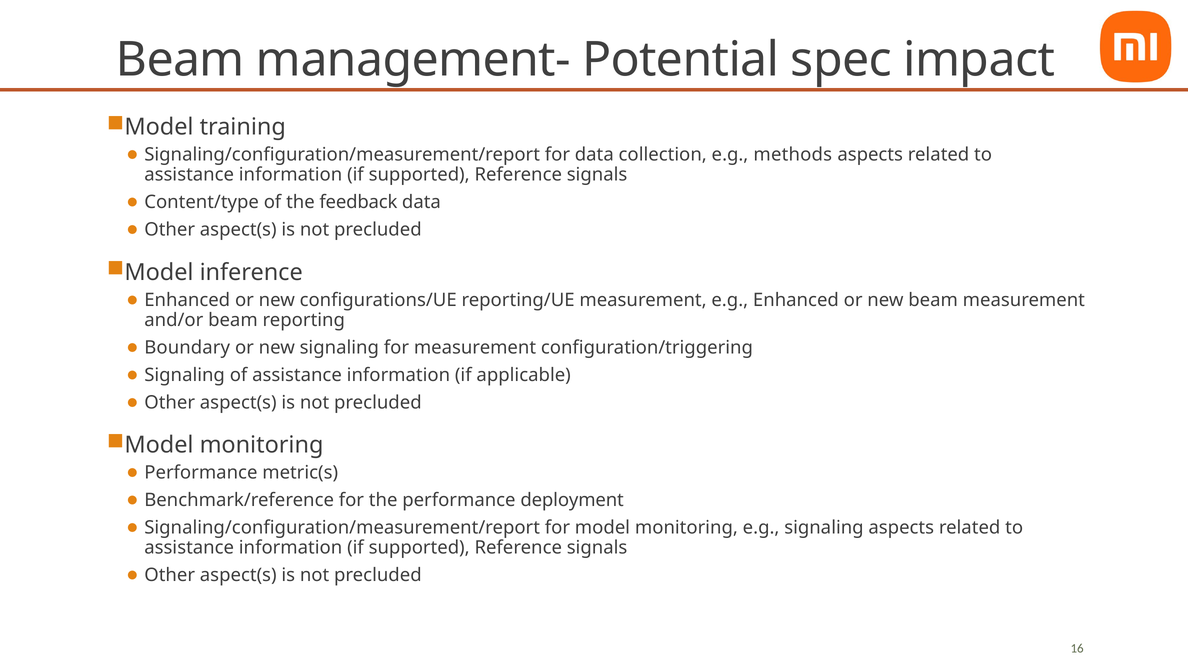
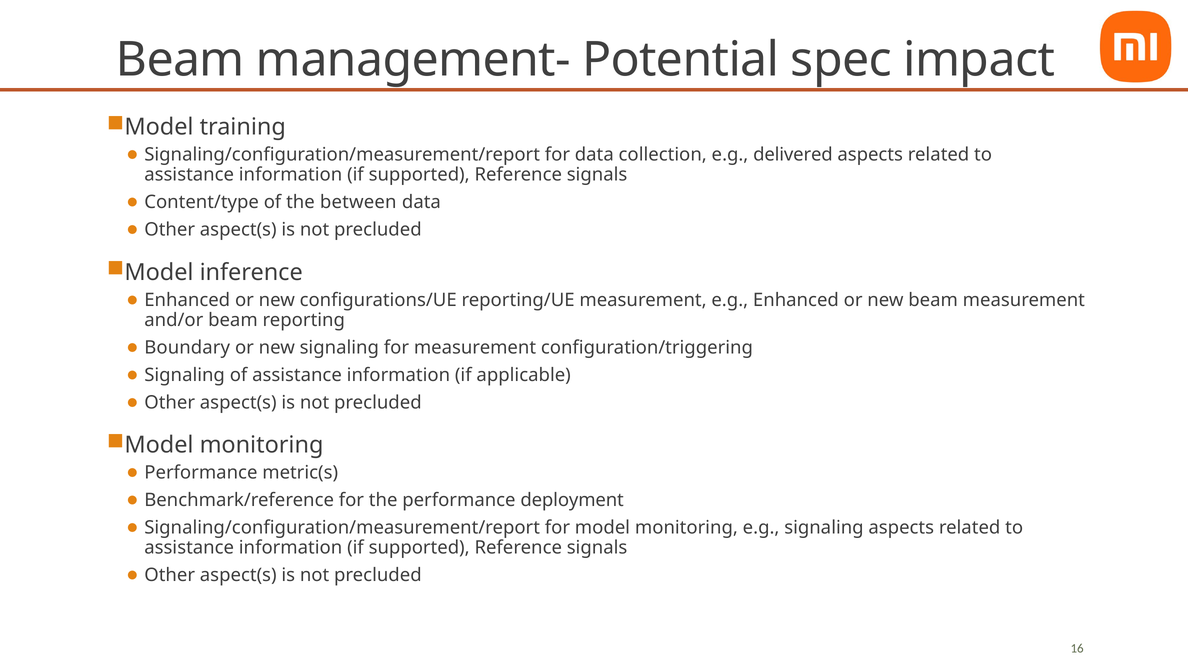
methods: methods -> delivered (793, 155)
feedback: feedback -> between (358, 202)
